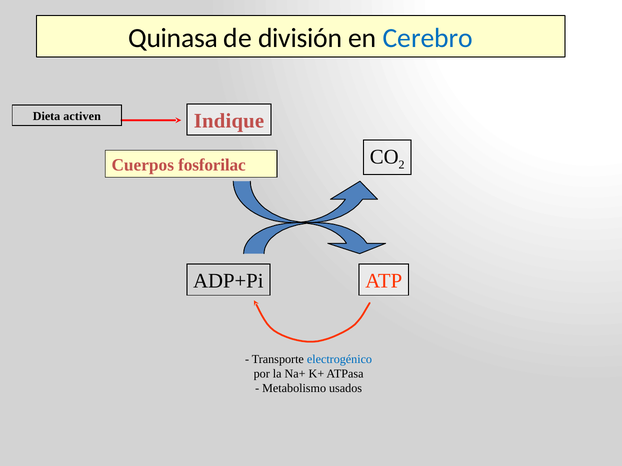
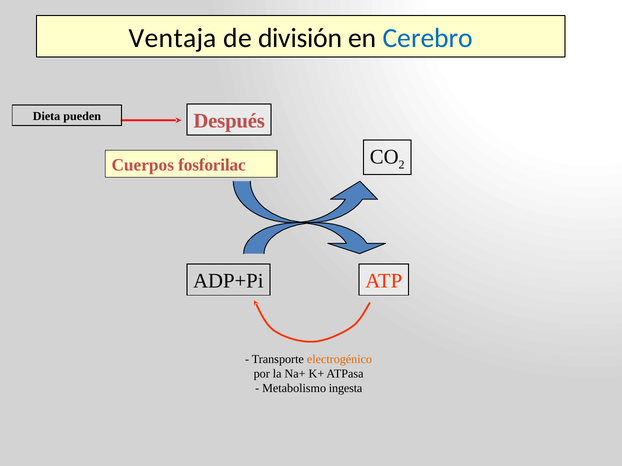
Quinasa: Quinasa -> Ventaja (173, 38)
activen: activen -> pueden (82, 116)
Indique: Indique -> Después (229, 121)
electrogénico colour: blue -> orange (339, 360)
usados: usados -> ingesta (346, 389)
